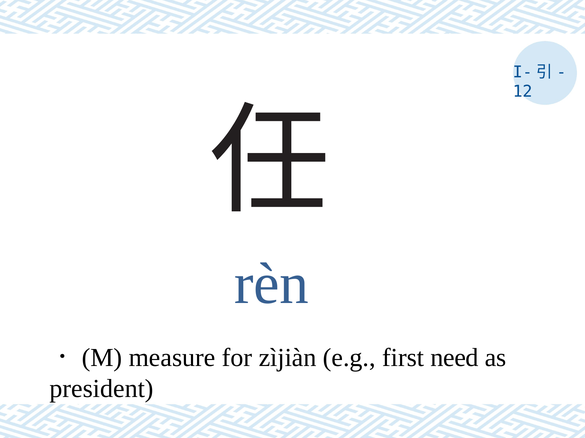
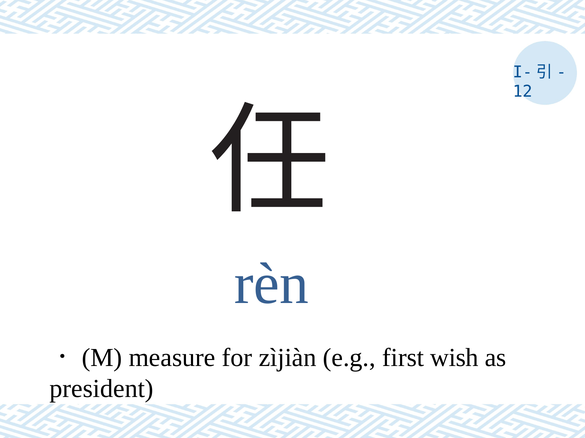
need: need -> wish (454, 358)
